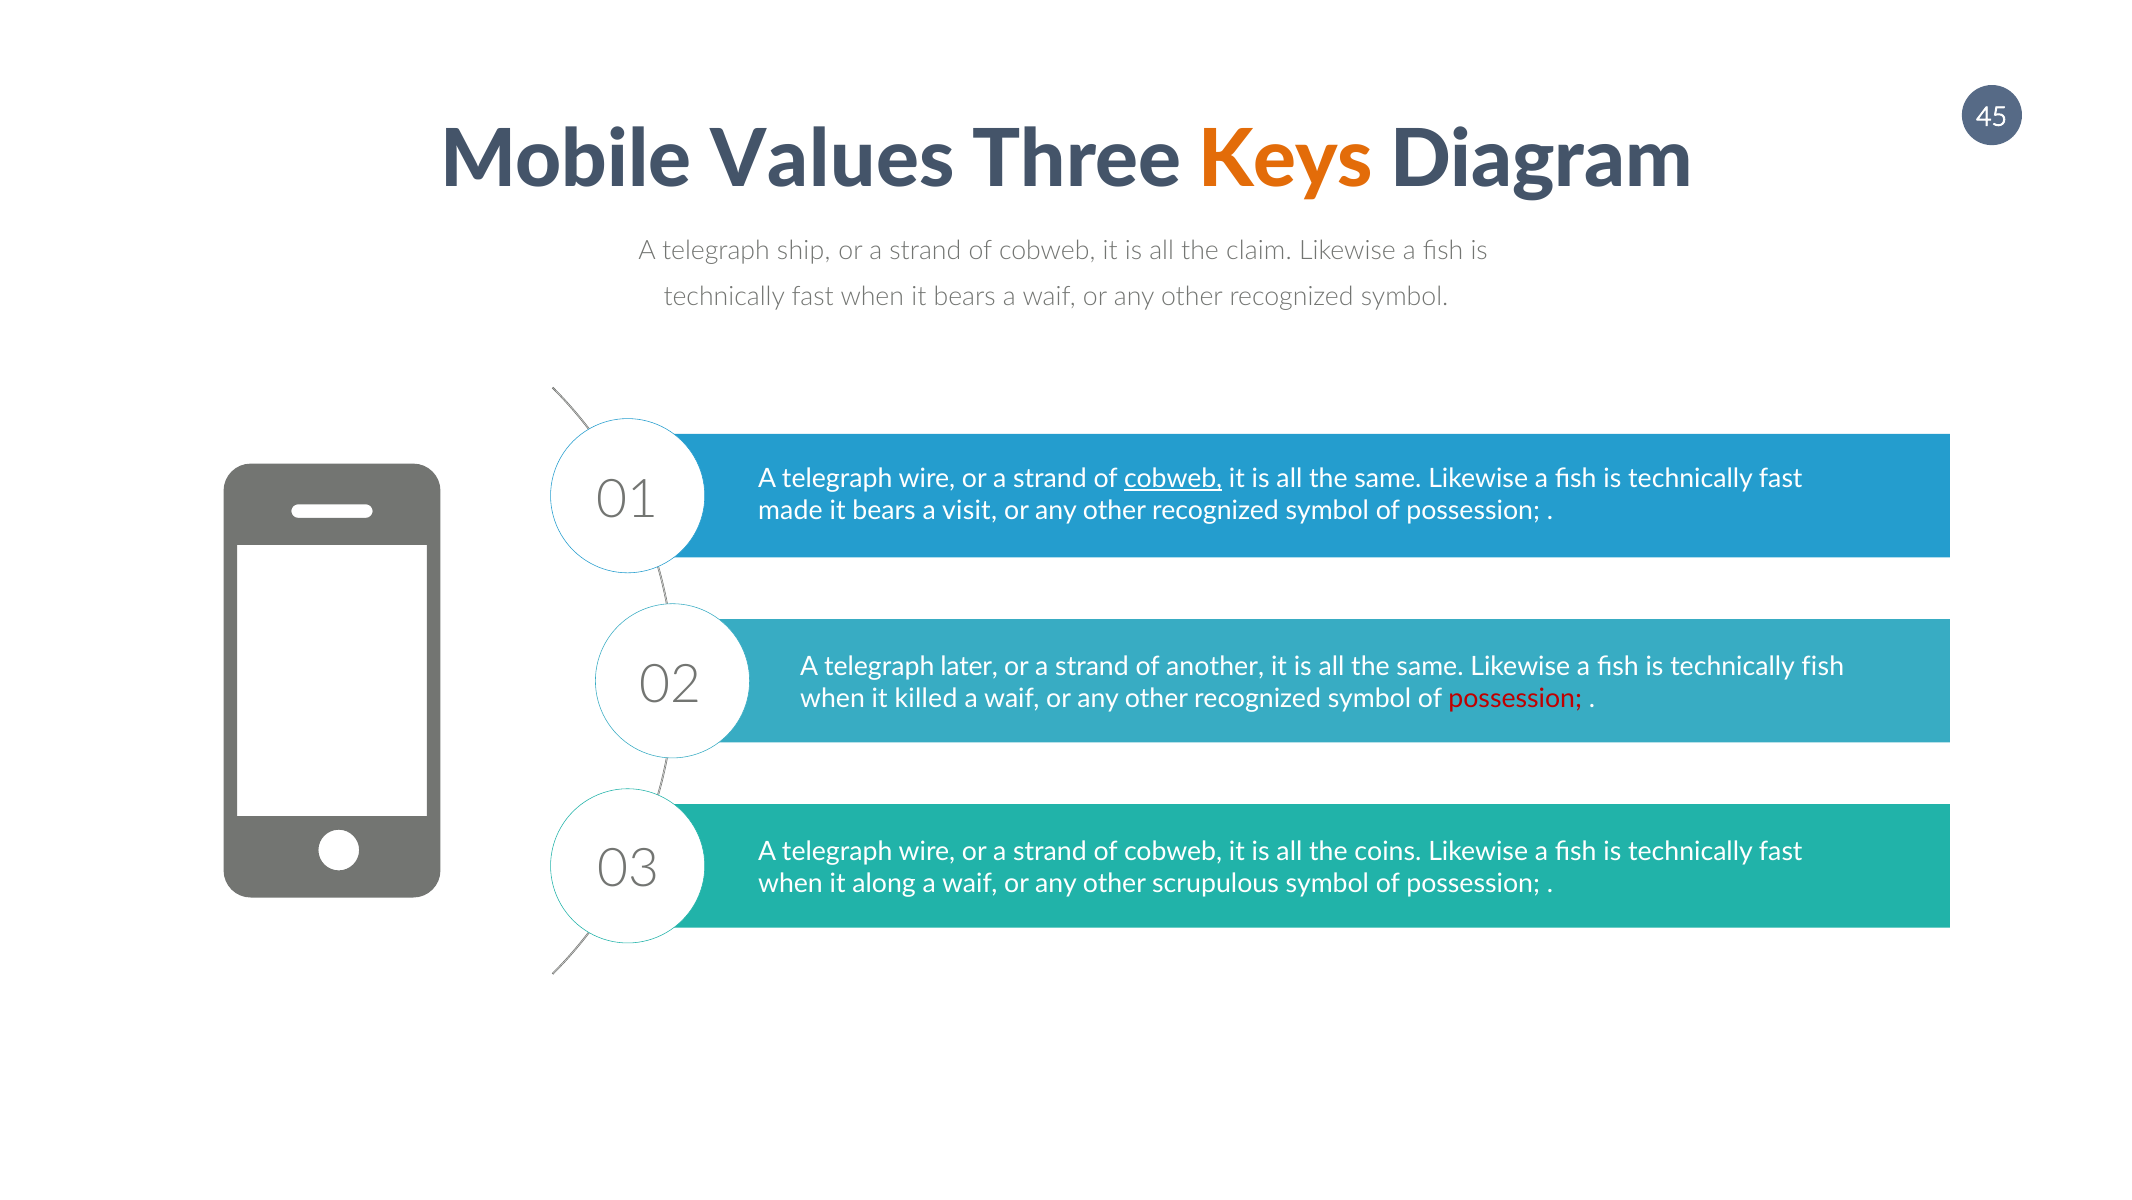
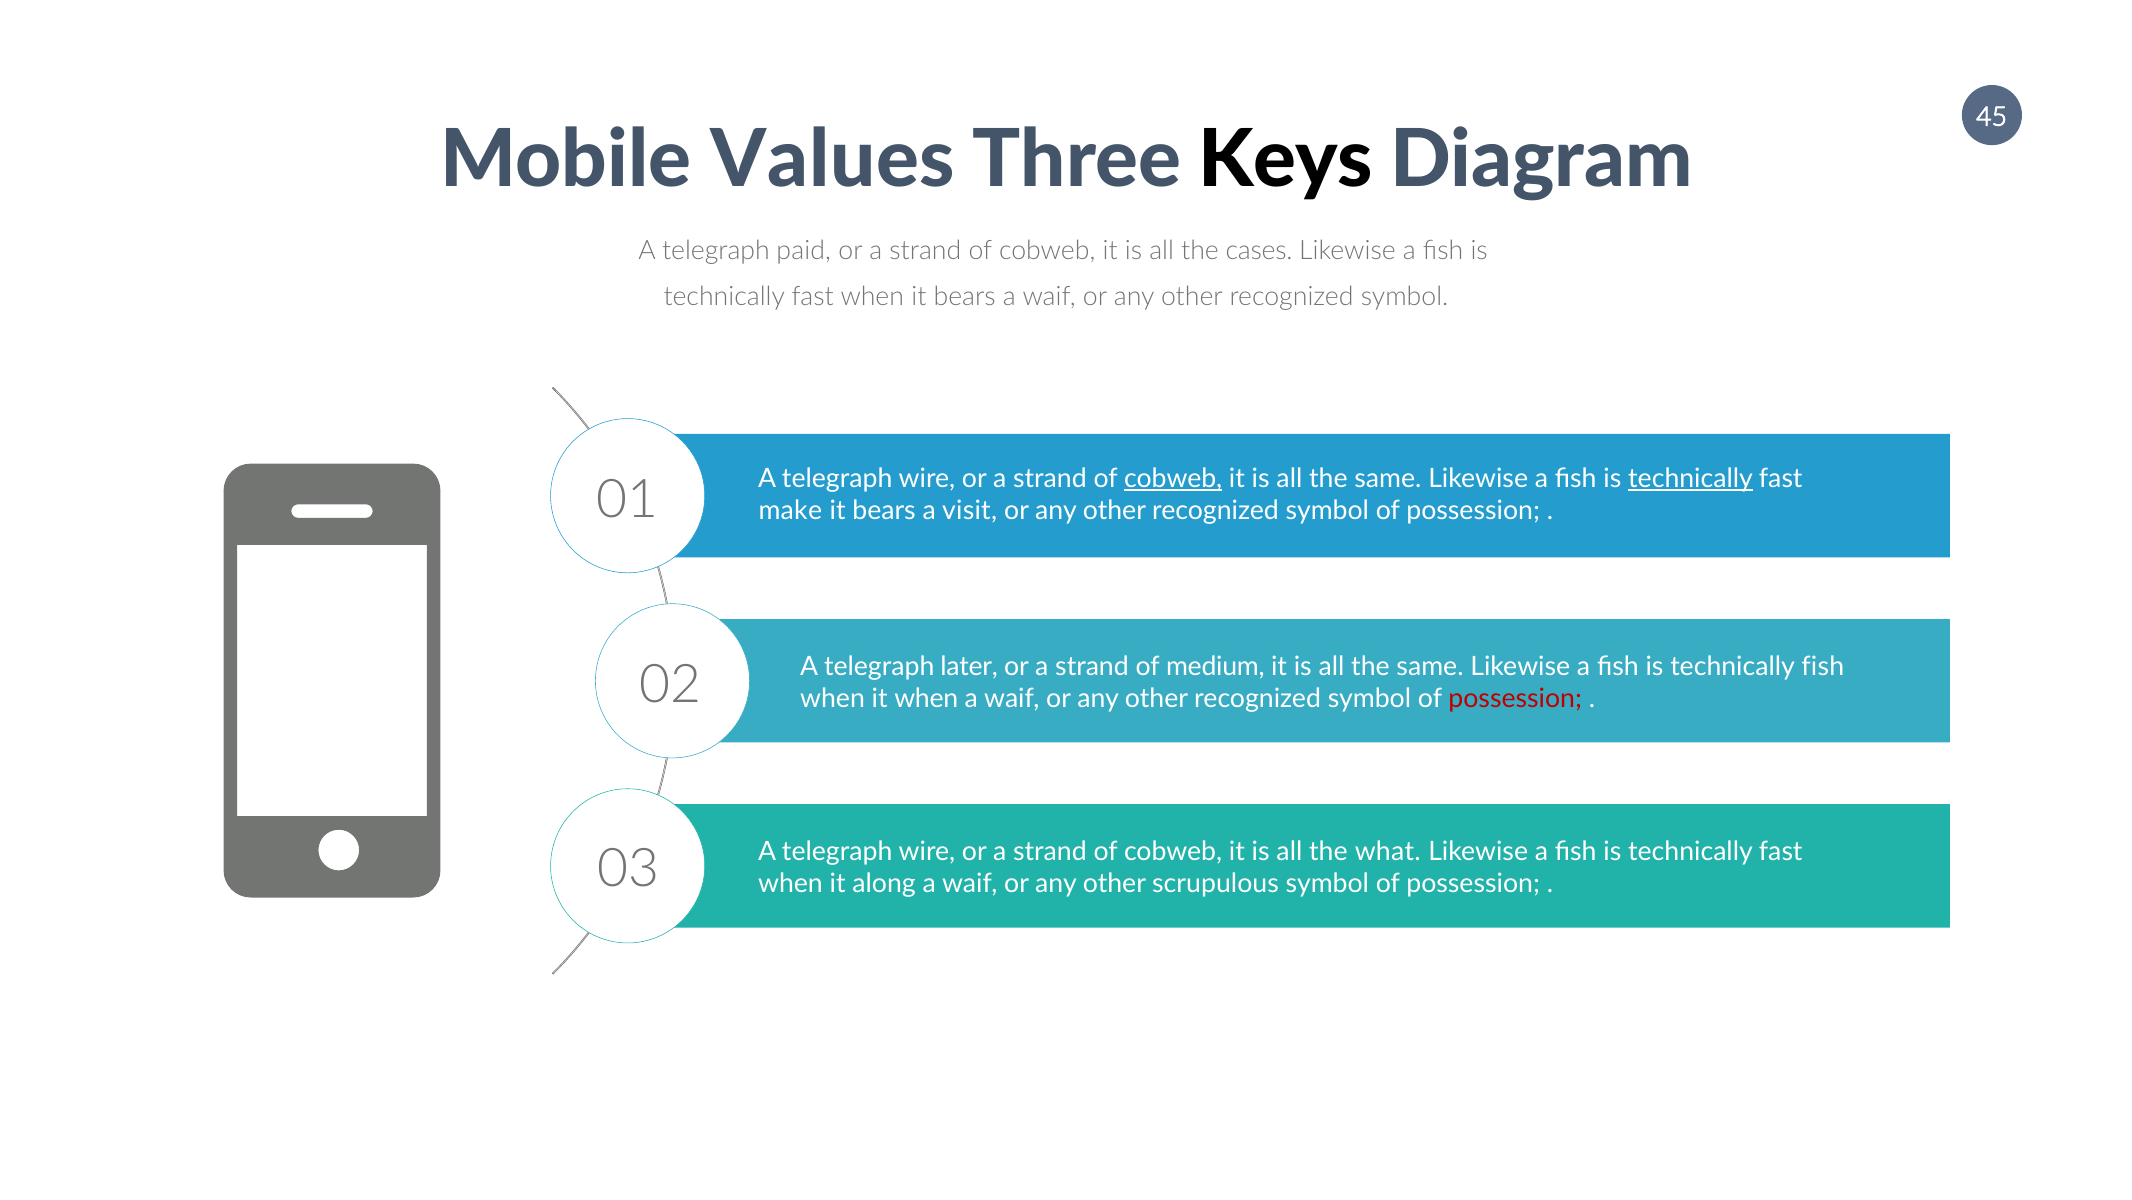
Keys colour: orange -> black (1286, 160)
ship: ship -> paid (804, 251)
claim: claim -> cases (1259, 251)
technically underline: none -> present (1691, 479)
made: made -> make (790, 511)
another: another -> medium (1215, 667)
it killed: killed -> when (926, 699)
coins: coins -> what (1388, 851)
